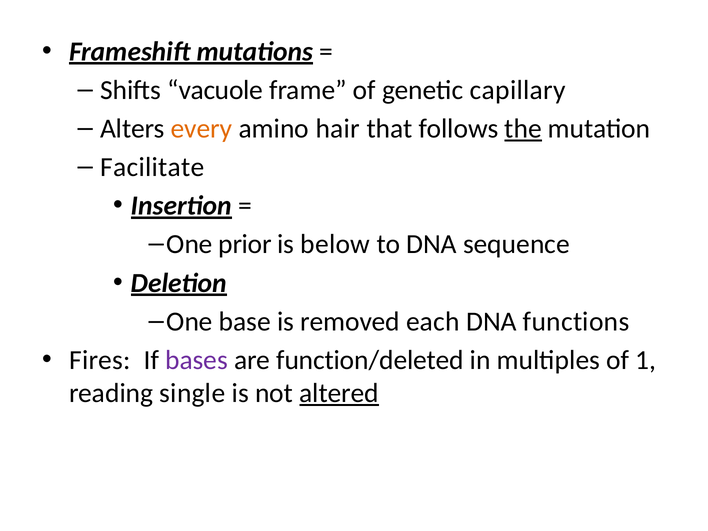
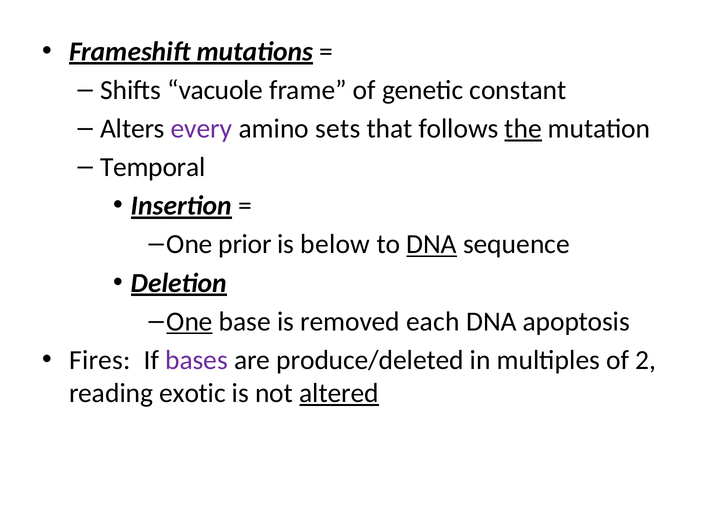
capillary: capillary -> constant (518, 90)
every colour: orange -> purple (202, 129)
hair: hair -> sets (338, 129)
Facilitate: Facilitate -> Temporal (153, 167)
DNA underline: none -> present (432, 244)
One underline: none -> present (190, 322)
functions: functions -> apoptosis (576, 322)
function/deleted: function/deleted -> produce/deleted (370, 360)
1: 1 -> 2 (646, 360)
single: single -> exotic (193, 393)
